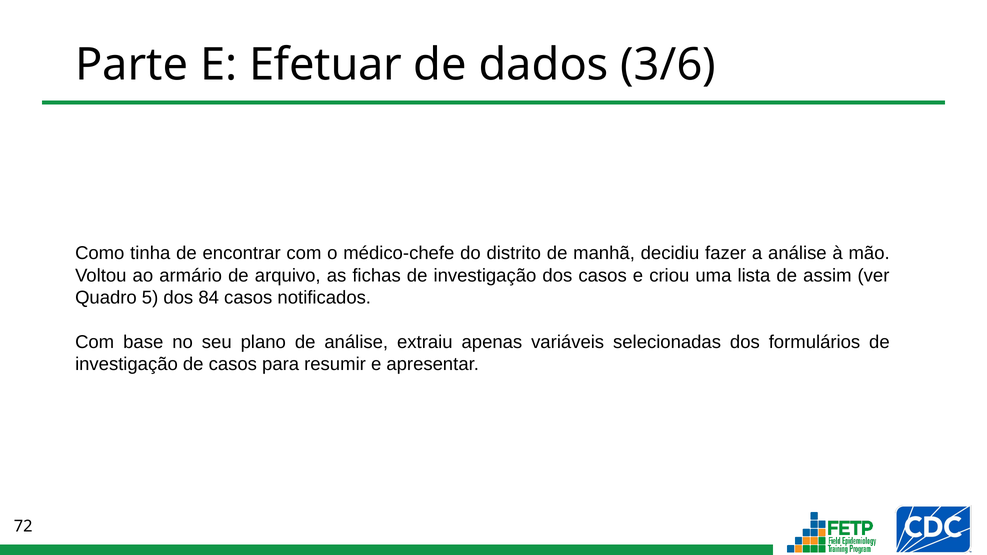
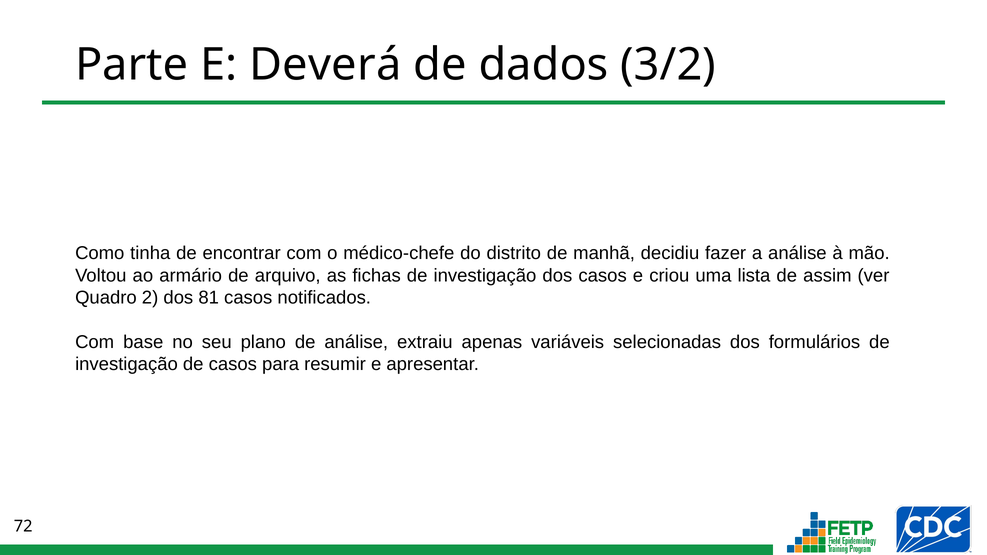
Efetuar: Efetuar -> Deverá (325, 65)
3/6: 3/6 -> 3/2 (668, 65)
5: 5 -> 2 (150, 298)
84: 84 -> 81 (209, 298)
